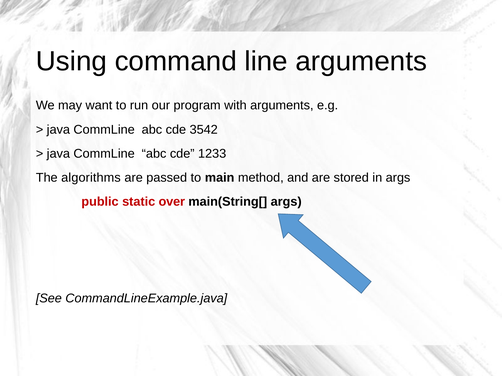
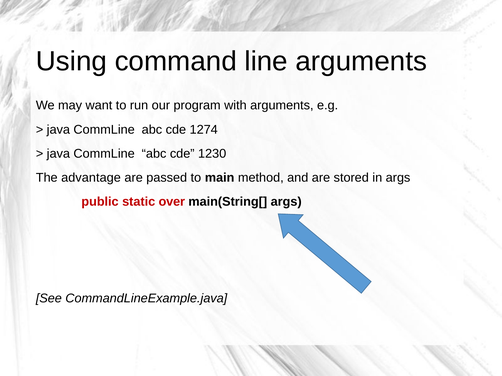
3542: 3542 -> 1274 (204, 130)
1233: 1233 -> 1230 (212, 154)
algorithms: algorithms -> advantage (91, 178)
